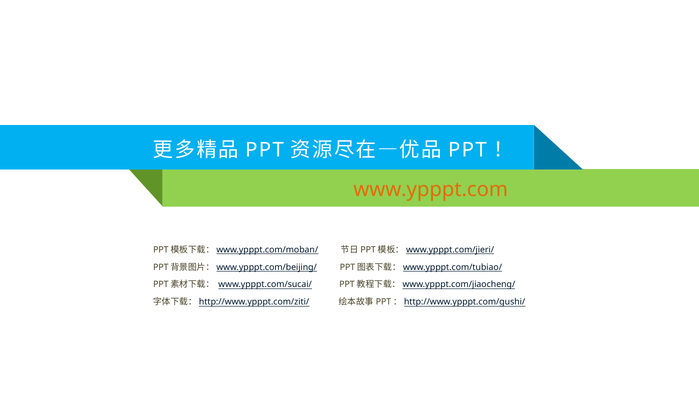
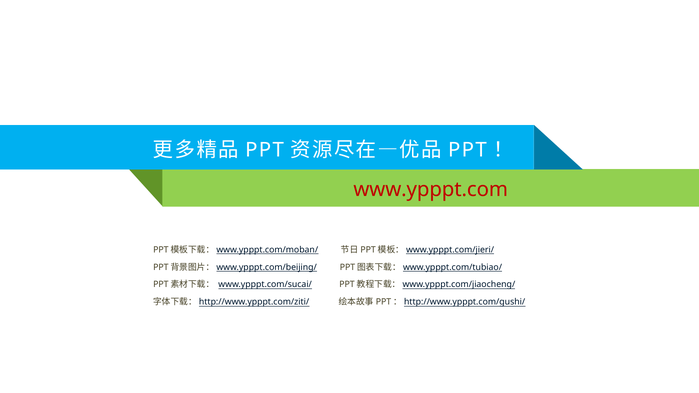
www.ypppt.com colour: orange -> red (431, 189)
